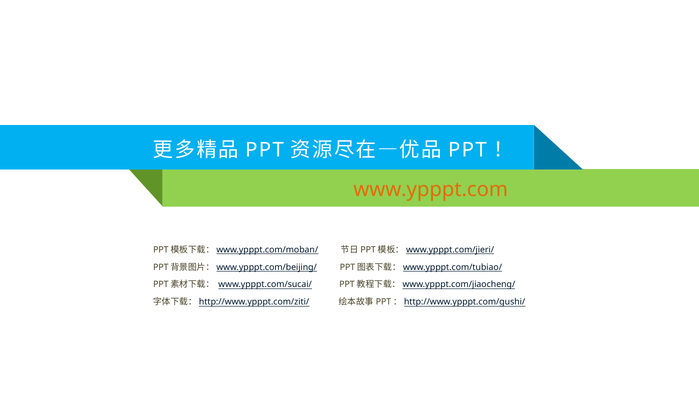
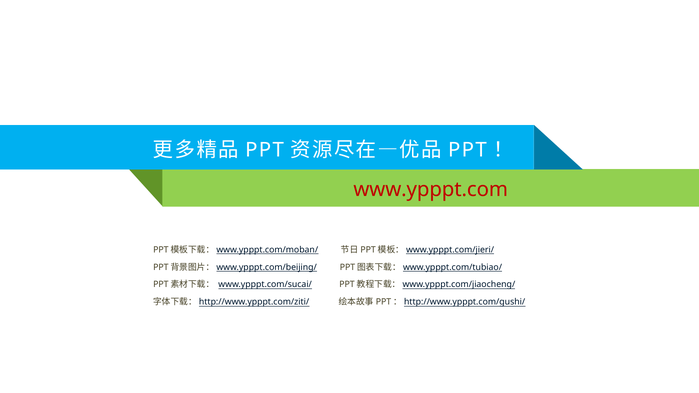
www.ypppt.com colour: orange -> red (431, 189)
